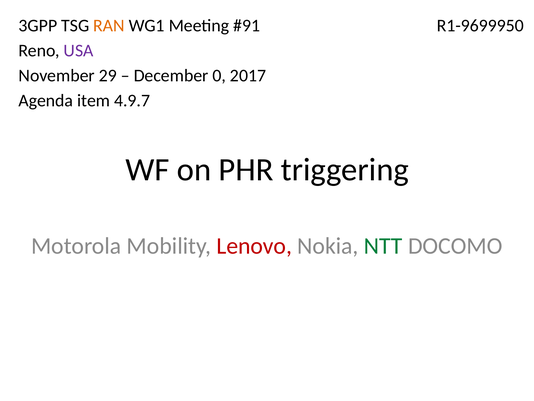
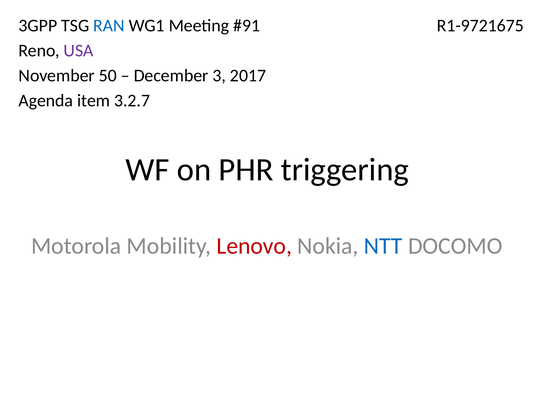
R1-9699950: R1-9699950 -> R1-9721675 (480, 26)
RAN colour: orange -> blue (109, 26)
29: 29 -> 50 (108, 75)
0: 0 -> 3 (219, 75)
4.9.7: 4.9.7 -> 3.2.7 (132, 100)
NTT colour: green -> blue (383, 246)
